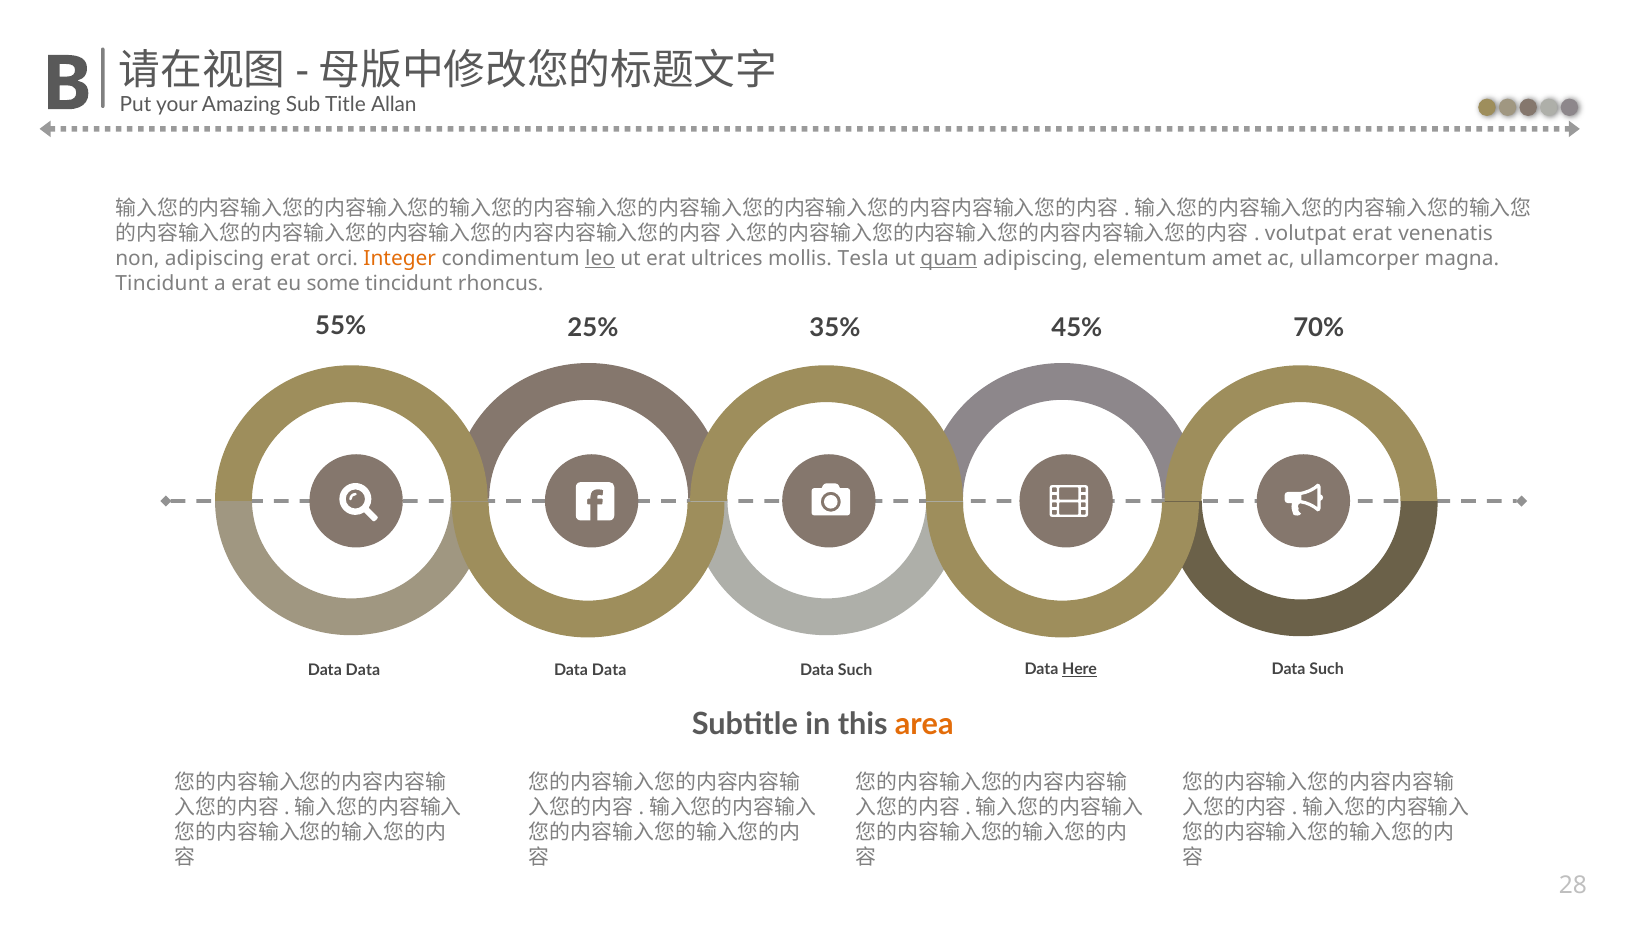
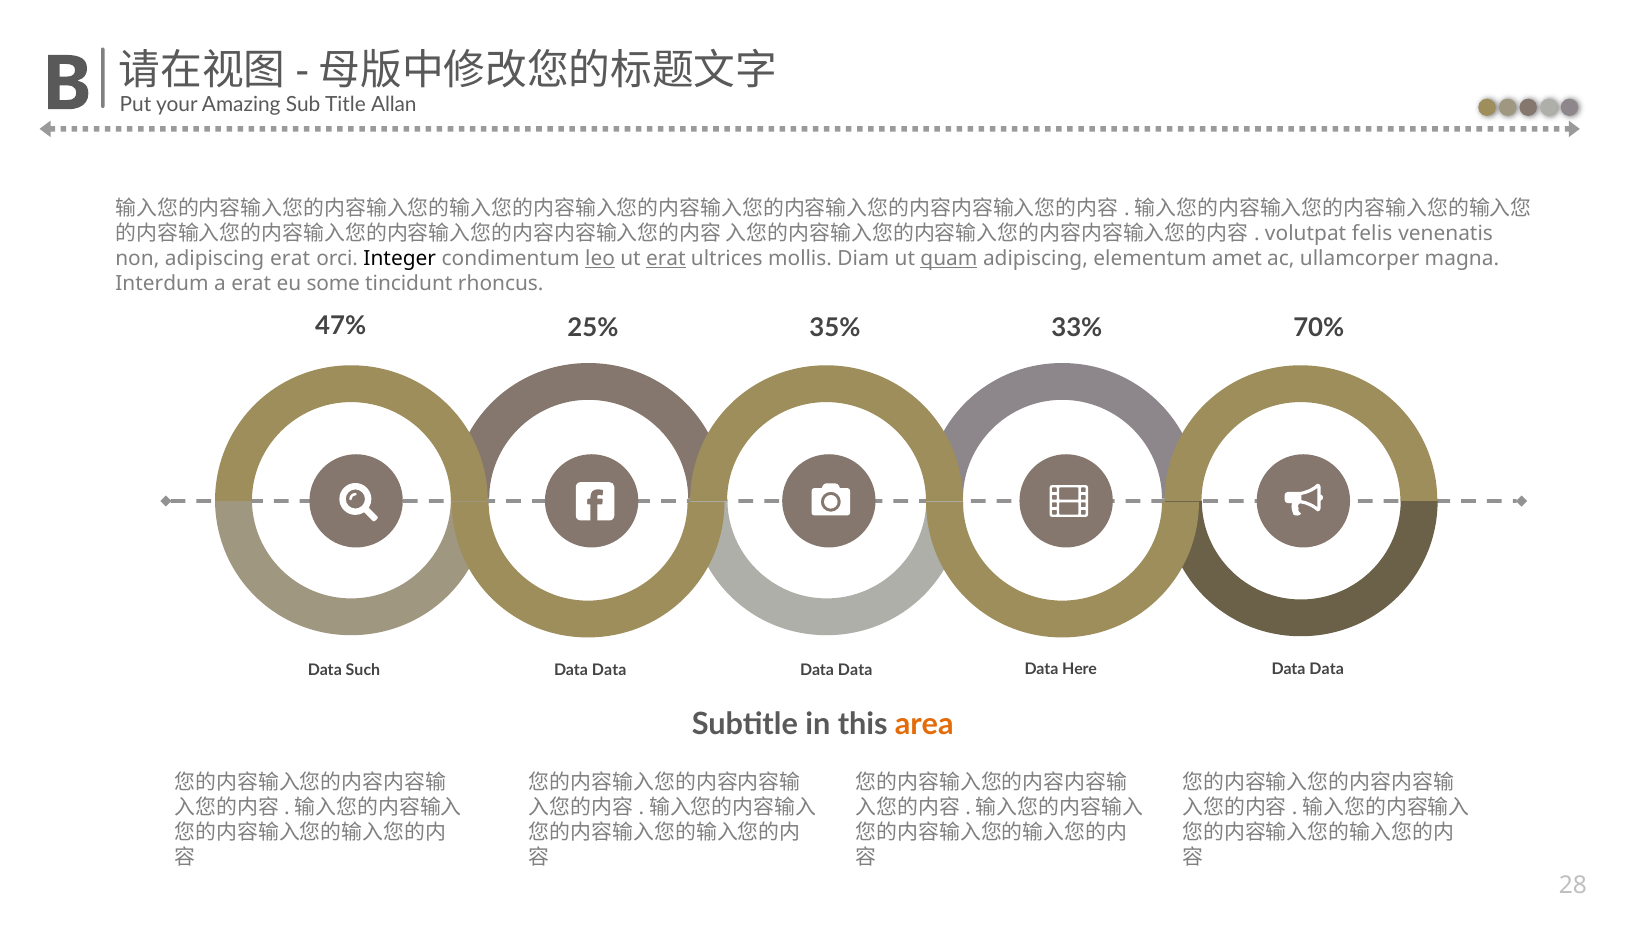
volutpat erat: erat -> felis (1372, 233)
Integer colour: orange -> black (400, 258)
erat underline: none -> present (666, 258)
Tesla: Tesla -> Diam (863, 258)
Tincidunt: Tincidunt -> Interdum (162, 283)
55%: 55% -> 47% (341, 326)
45%: 45% -> 33% (1077, 328)
Data: Data -> Such (363, 670)
Such: Such -> Data (855, 670)
Here underline: present -> none (1080, 670)
Such: Such -> Data (1327, 670)
